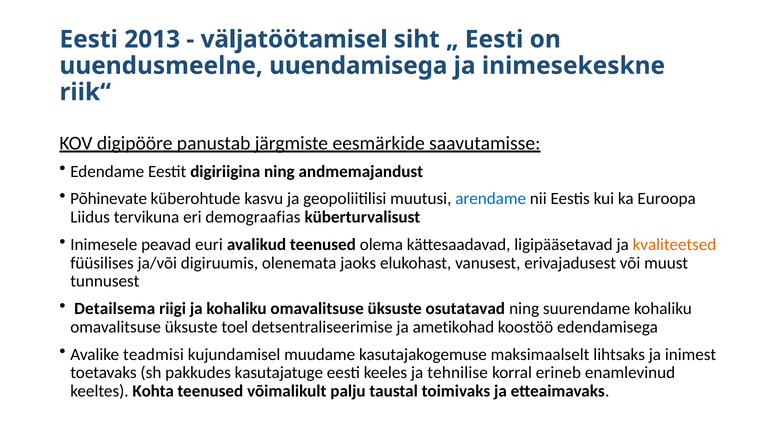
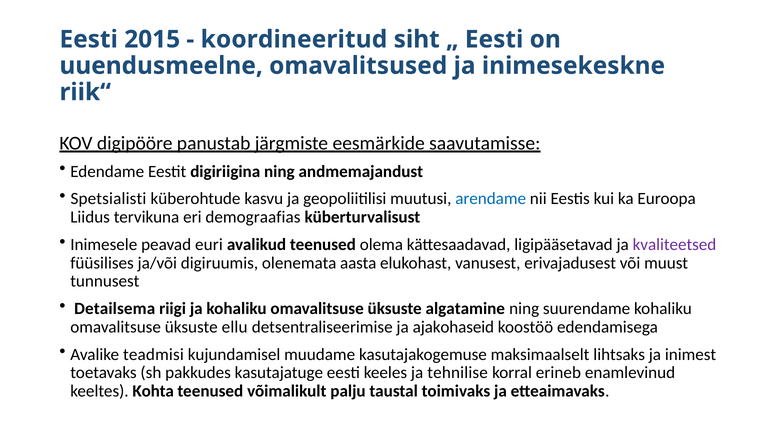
2013: 2013 -> 2015 (152, 39)
väljatöötamisel: väljatöötamisel -> koordineeritud (294, 39)
uuendamisega: uuendamisega -> omavalitsused (358, 66)
Põhinevate: Põhinevate -> Spetsialisti (108, 199)
kvaliteetsed colour: orange -> purple (674, 244)
jaoks: jaoks -> aasta (358, 263)
osutatavad: osutatavad -> algatamine (465, 308)
toel: toel -> ellu (235, 327)
ametikohad: ametikohad -> ajakohaseid (453, 327)
